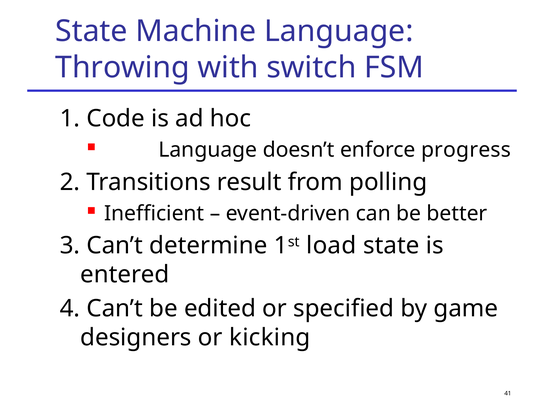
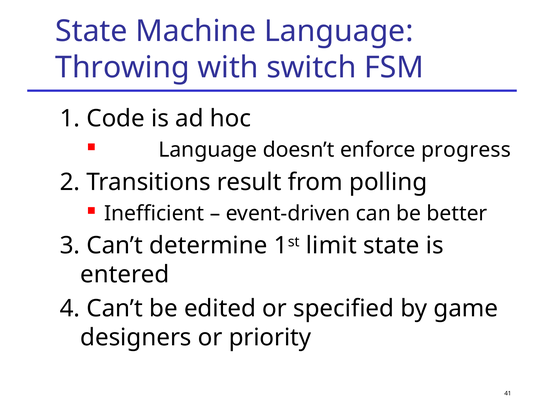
load: load -> limit (331, 246)
kicking: kicking -> priority (270, 338)
